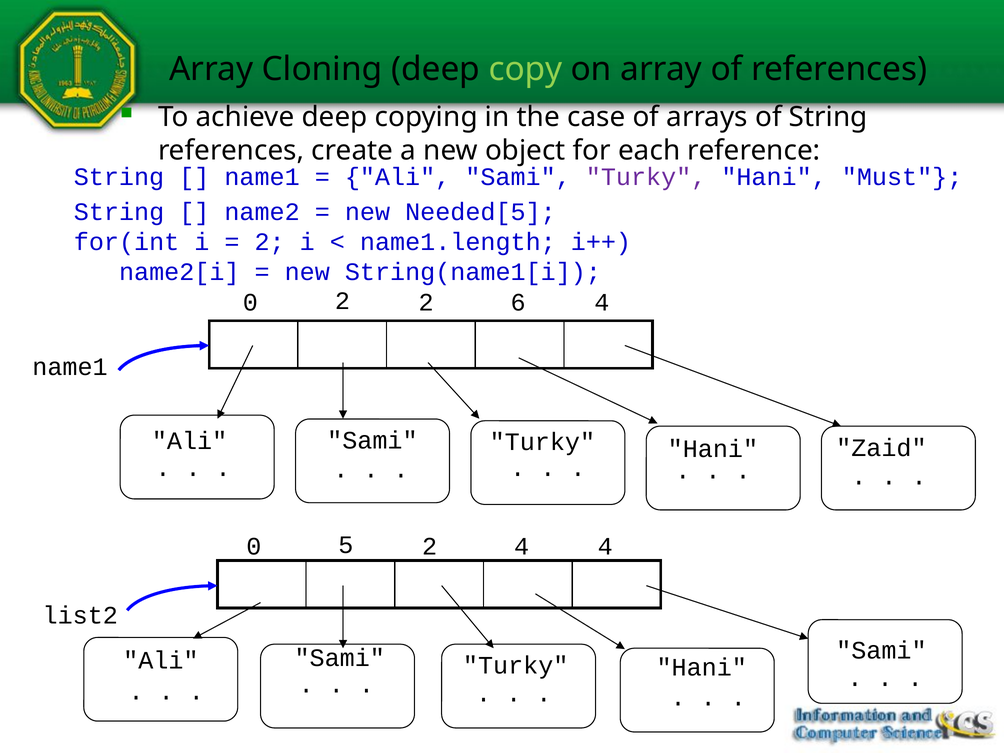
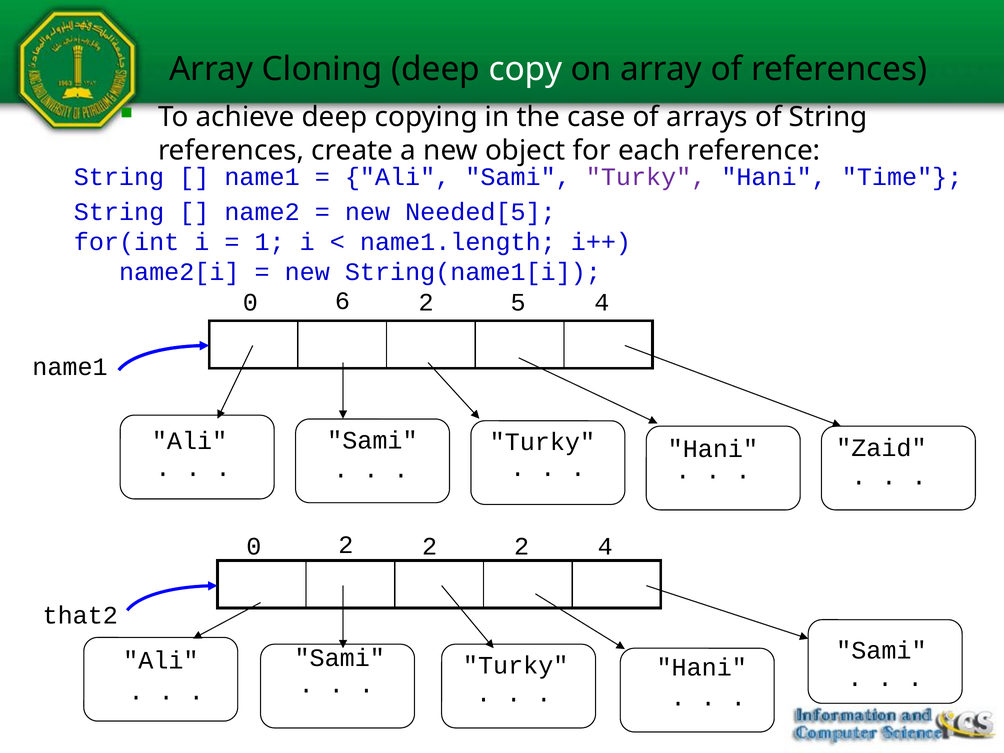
copy colour: light green -> white (525, 69)
Must: Must -> Time (902, 177)
2: 2 -> 1 (270, 242)
0 2: 2 -> 6 (342, 301)
6: 6 -> 5 (518, 302)
0 5: 5 -> 2 (346, 545)
4: 4 -> 2 (522, 546)
list2: list2 -> that2 (80, 616)
